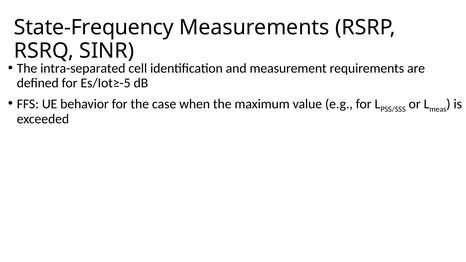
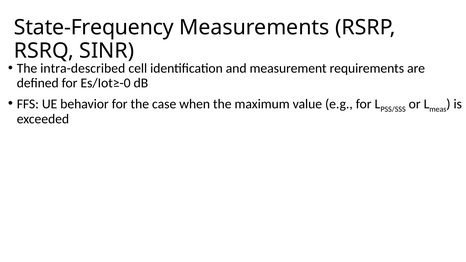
intra-separated: intra-separated -> intra-described (83, 68)
Es/Iot≥-5: Es/Iot≥-5 -> Es/Iot≥-0 (106, 83)
